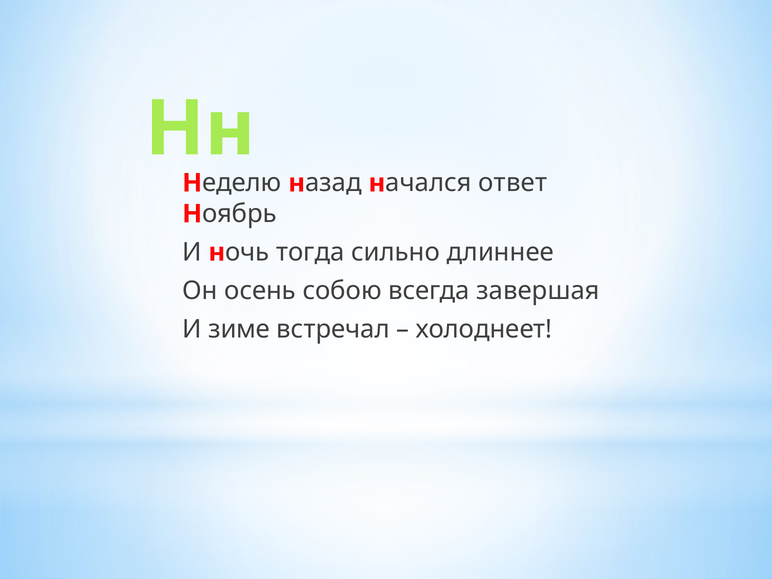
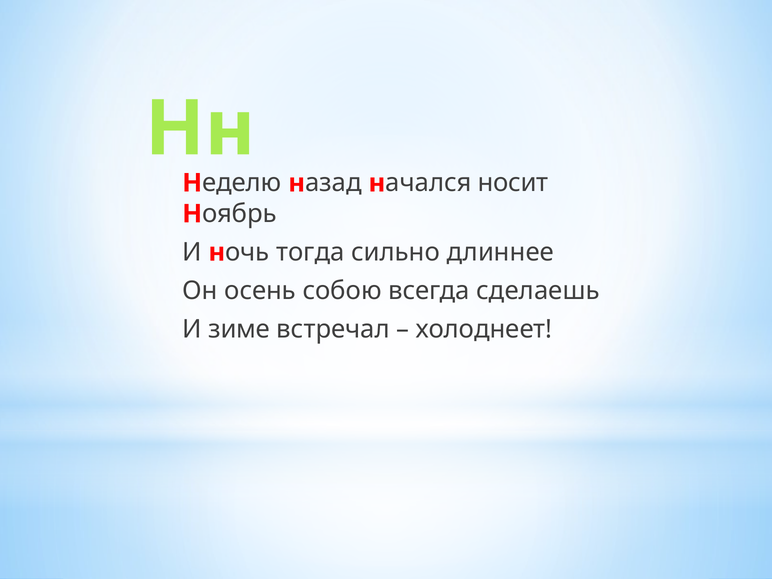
ответ: ответ -> носит (513, 183)
завершая: завершая -> сделаешь (538, 291)
